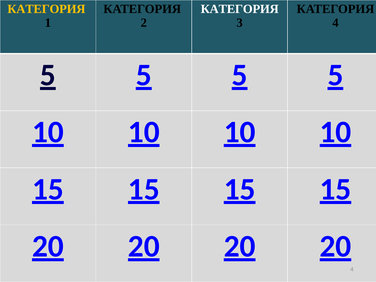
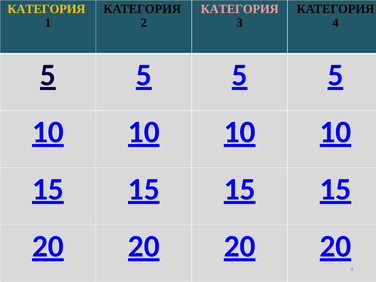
КАТЕГОРИЯ colour: white -> pink (240, 9)
